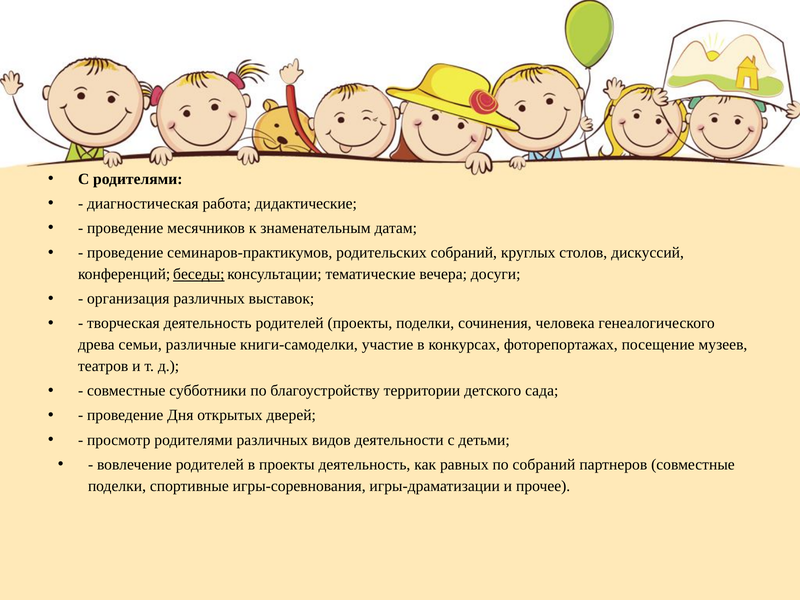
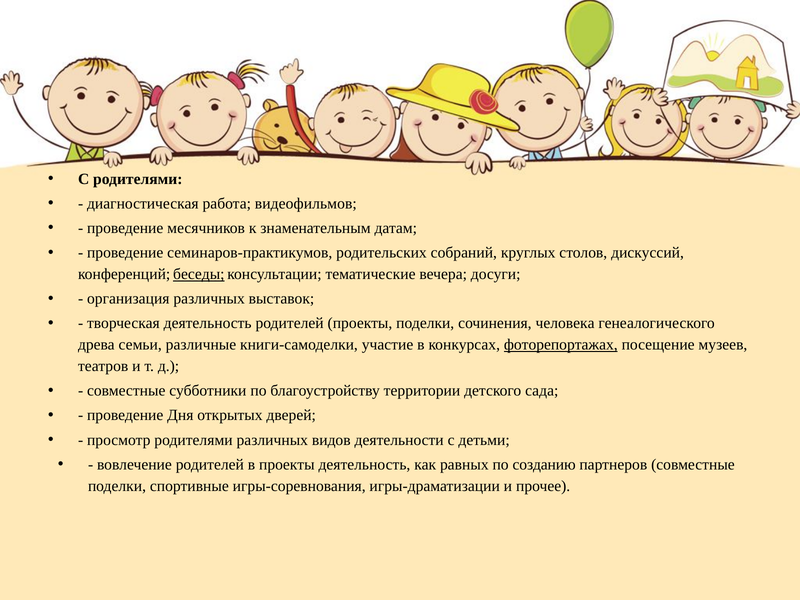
дидактические: дидактические -> видеофильмов (306, 204)
фоторепортажах underline: none -> present (561, 345)
по собраний: собраний -> созданию (544, 464)
